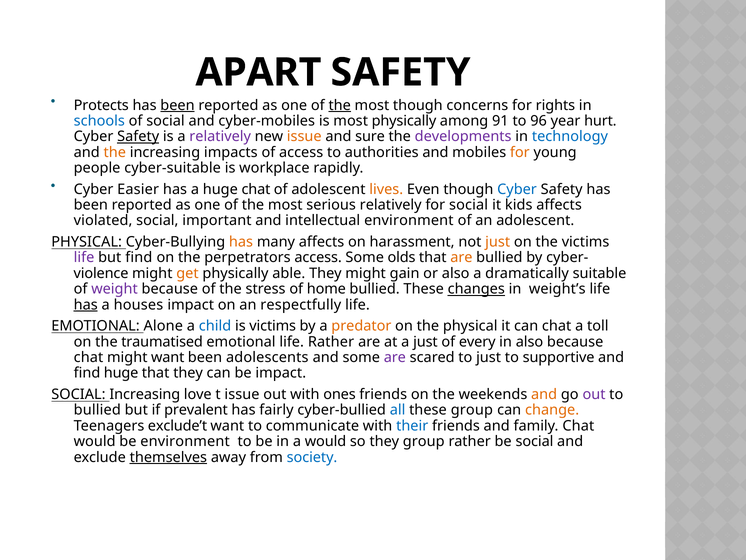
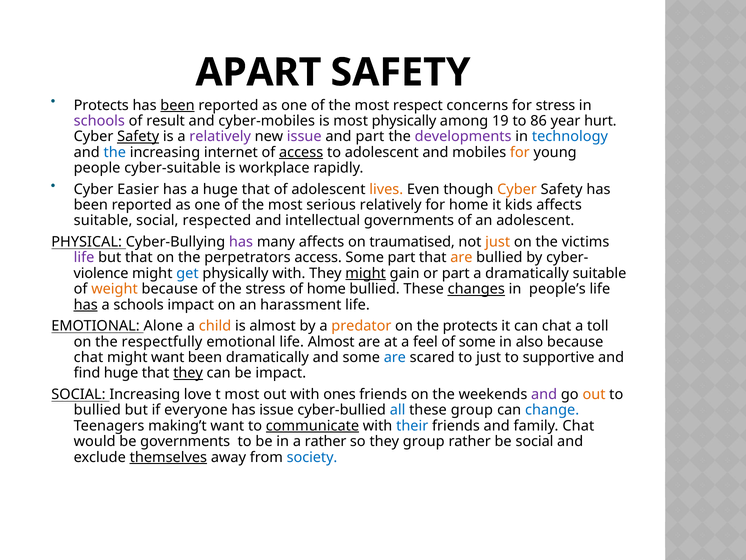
the underline: present -> none (340, 105)
most though: though -> respect (418, 105)
for rights: rights -> stress (555, 105)
schools colour: blue -> purple (99, 121)
of social: social -> result (166, 121)
91: 91 -> 19 (500, 121)
96: 96 -> 86 (539, 121)
issue colour: orange -> purple (304, 137)
and sure: sure -> part (370, 137)
the colour: orange -> blue (115, 152)
impacts: impacts -> internet (231, 152)
access underline: none -> present (301, 152)
to authorities: authorities -> adolescent (382, 152)
a huge chat: chat -> that (256, 189)
Cyber colour: blue -> orange (517, 189)
for social: social -> home (469, 205)
violated: violated -> suitable (103, 221)
important: important -> respected (217, 221)
intellectual environment: environment -> governments (409, 221)
has colour: orange -> purple (241, 242)
harassment: harassment -> traumatised (412, 242)
but find: find -> that (139, 257)
Some olds: olds -> part (402, 257)
get colour: orange -> blue (187, 273)
physically able: able -> with (289, 273)
might underline: none -> present (366, 273)
or also: also -> part (456, 273)
weight colour: purple -> orange (115, 289)
weight’s: weight’s -> people’s (557, 289)
a houses: houses -> schools (139, 305)
respectfully: respectfully -> harassment (301, 305)
child colour: blue -> orange (215, 326)
is victims: victims -> almost (273, 326)
the physical: physical -> protects (470, 326)
traumatised: traumatised -> respectfully (162, 341)
life Rather: Rather -> Almost (331, 341)
a just: just -> feel (425, 341)
of every: every -> some (477, 341)
been adolescents: adolescents -> dramatically (267, 357)
are colour: purple -> blue (395, 357)
they underline: none -> present (188, 373)
t issue: issue -> most (242, 394)
and colour: orange -> purple (544, 394)
out colour: purple -> orange (594, 394)
prevalent: prevalent -> everyone (196, 410)
has fairly: fairly -> issue (277, 410)
change colour: orange -> blue (552, 410)
exclude’t: exclude’t -> making’t (177, 425)
communicate underline: none -> present (312, 425)
be environment: environment -> governments (185, 441)
a would: would -> rather (326, 441)
